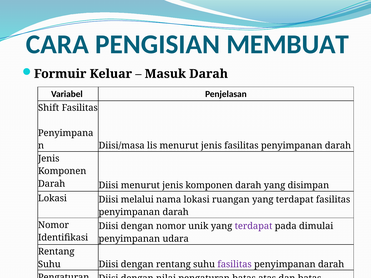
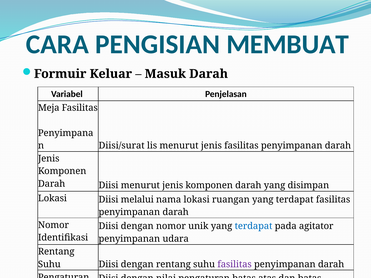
Shift: Shift -> Meja (49, 108)
Diisi/masa: Diisi/masa -> Diisi/surat (122, 146)
terdapat colour: purple -> blue (254, 226)
dimulai: dimulai -> agitator (316, 226)
